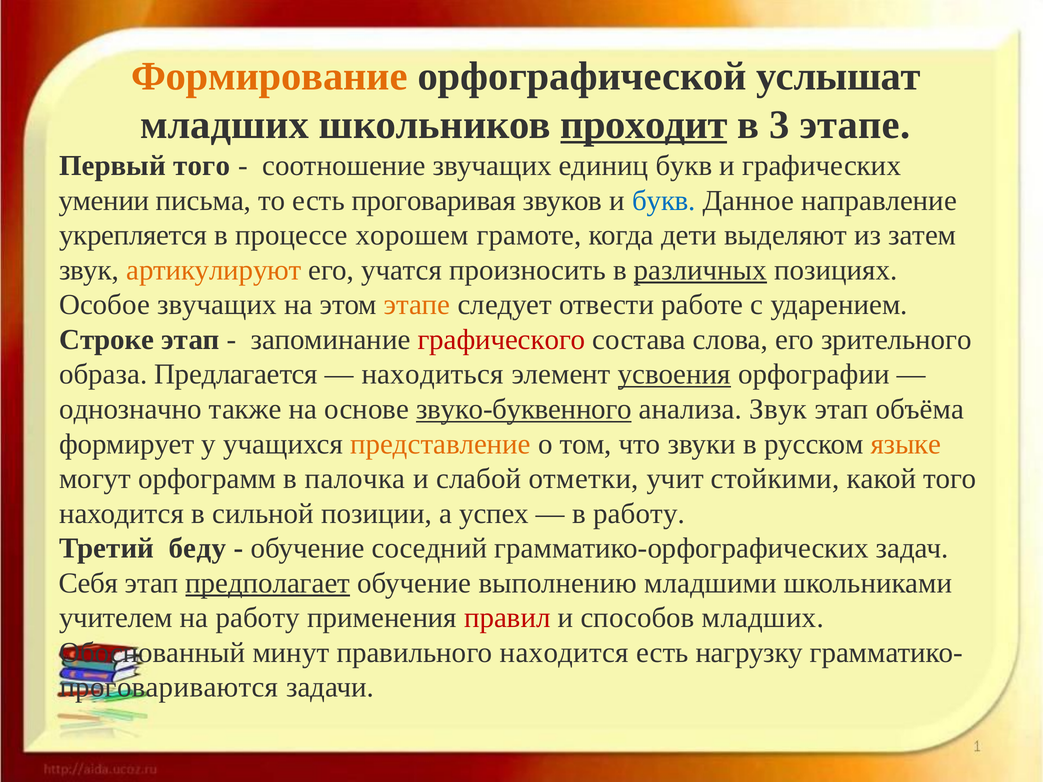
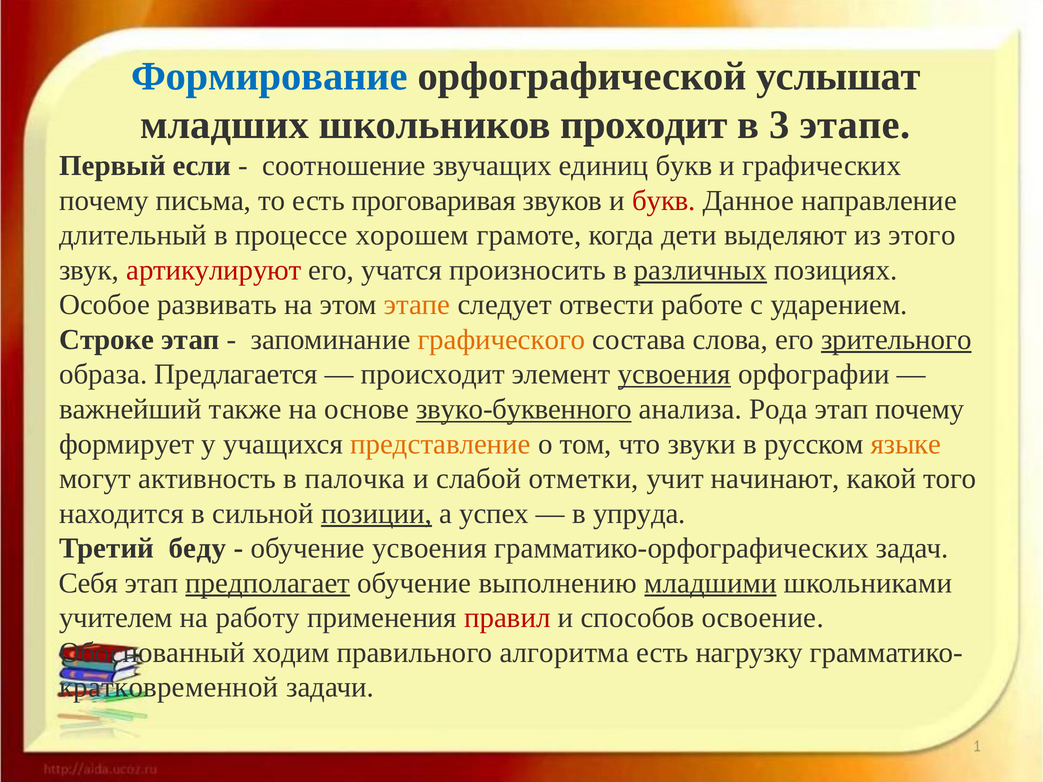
Формирование colour: orange -> blue (269, 76)
проходит underline: present -> none (644, 125)
Первый того: того -> если (202, 166)
умении: умении -> почему (104, 201)
букв colour: blue -> red (664, 201)
укрепляется: укрепляется -> длительный (133, 235)
затем: затем -> этого (922, 235)
артикулируют colour: orange -> red (214, 270)
Особое звучащих: звучащих -> развивать (217, 305)
графического colour: red -> orange (502, 340)
зрительного underline: none -> present (896, 340)
находиться: находиться -> происходит (433, 375)
однозначно: однозначно -> важнейший (130, 409)
анализа Звук: Звук -> Рода (778, 409)
этап объёма: объёма -> почему (920, 409)
орфограмм: орфограмм -> активность (207, 479)
стойкими: стойкими -> начинают (775, 479)
позиции underline: none -> present (377, 514)
в работу: работу -> упруда (639, 514)
обучение соседний: соседний -> усвоения (430, 548)
младшими underline: none -> present (710, 583)
способов младших: младших -> освоение (763, 618)
минут: минут -> ходим (291, 653)
правильного находится: находится -> алгоритма (564, 653)
проговариваются: проговариваются -> кратковременной (169, 688)
